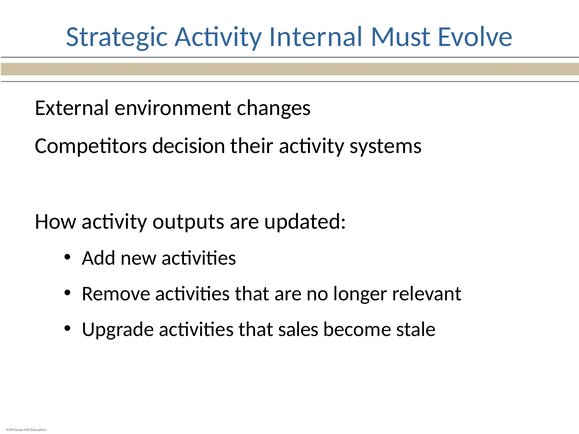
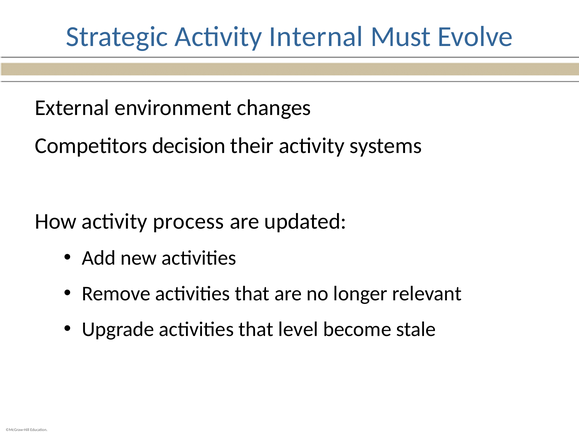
outputs: outputs -> process (188, 222)
sales: sales -> level (298, 330)
